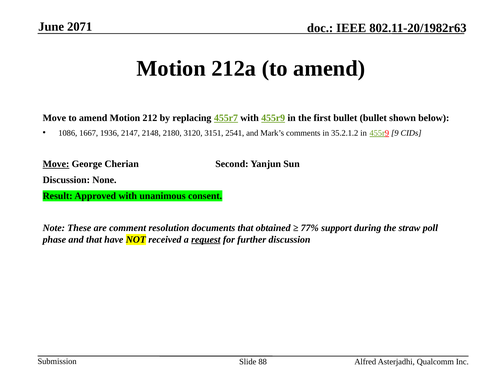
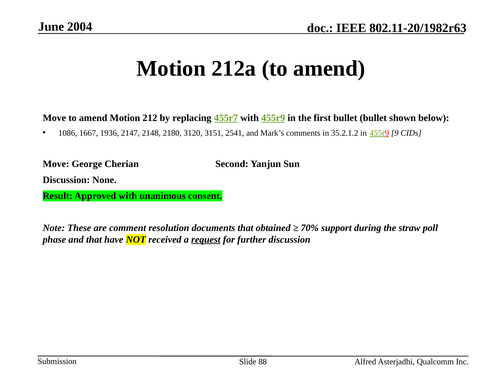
2071: 2071 -> 2004 (80, 27)
Move underline: present -> none (56, 164)
77%: 77% -> 70% (310, 228)
